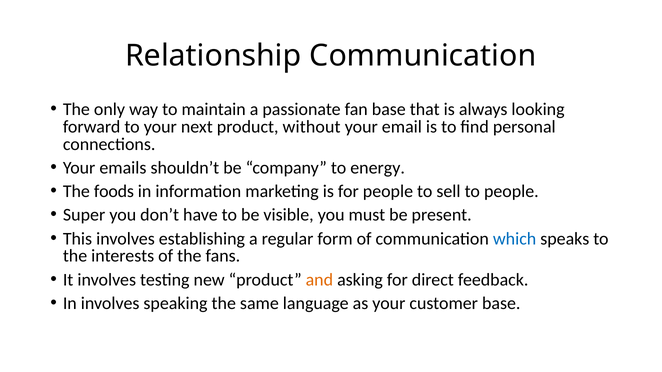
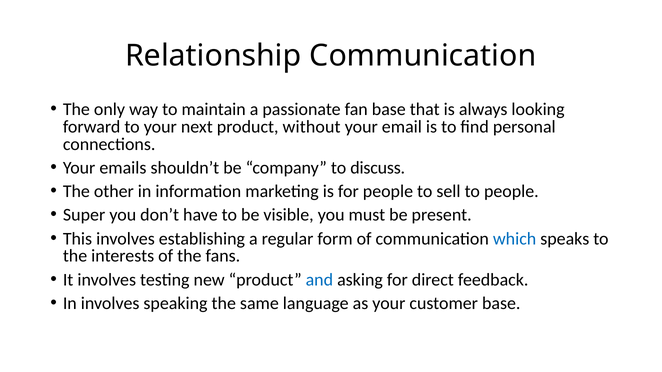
energy: energy -> discuss (378, 168)
foods: foods -> other (114, 192)
and colour: orange -> blue (319, 280)
